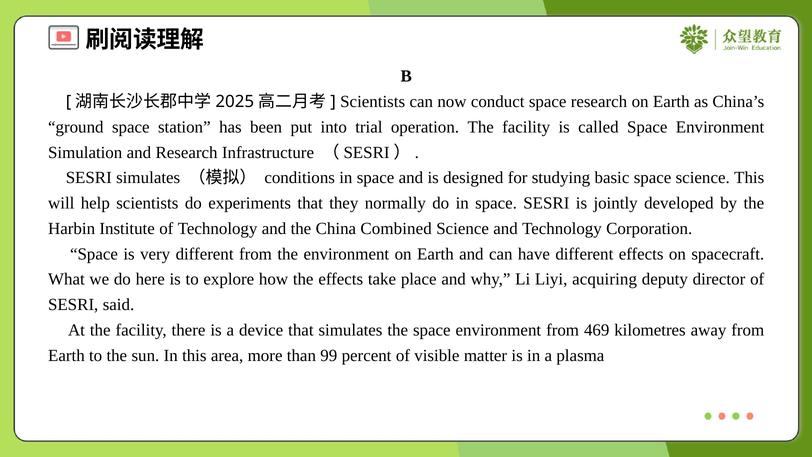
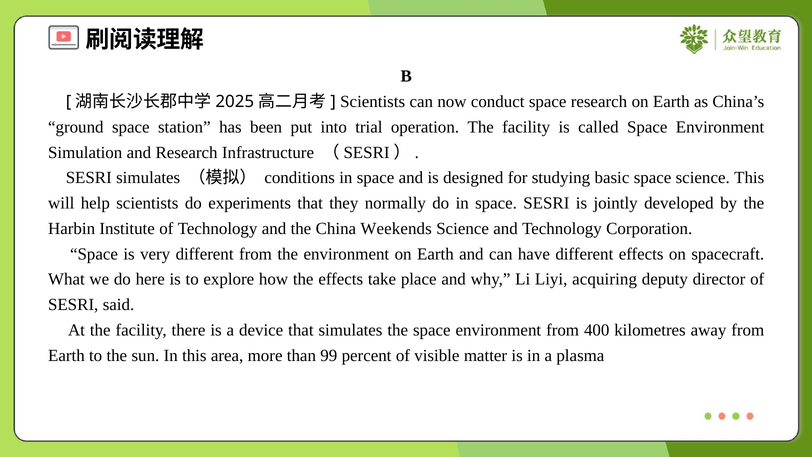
Combined: Combined -> Weekends (396, 229)
469: 469 -> 400 (597, 330)
